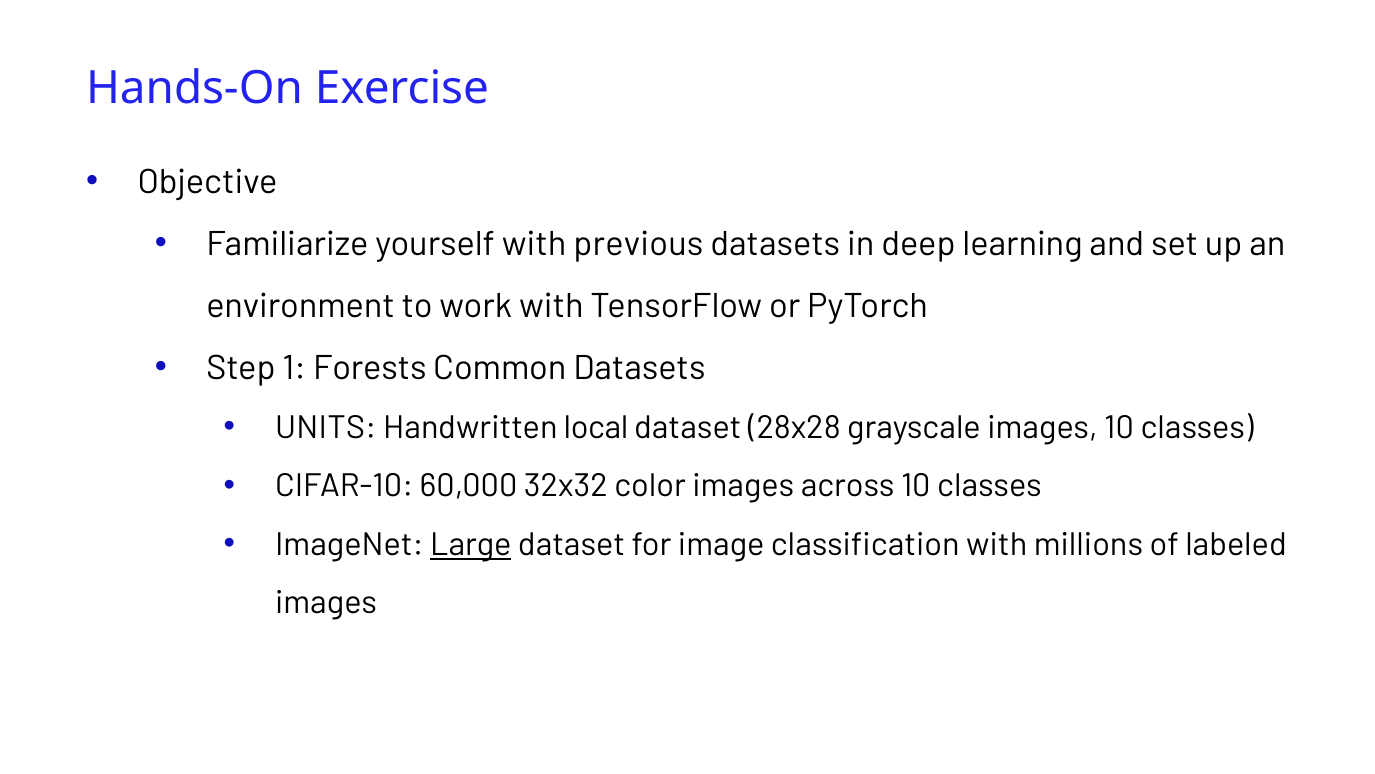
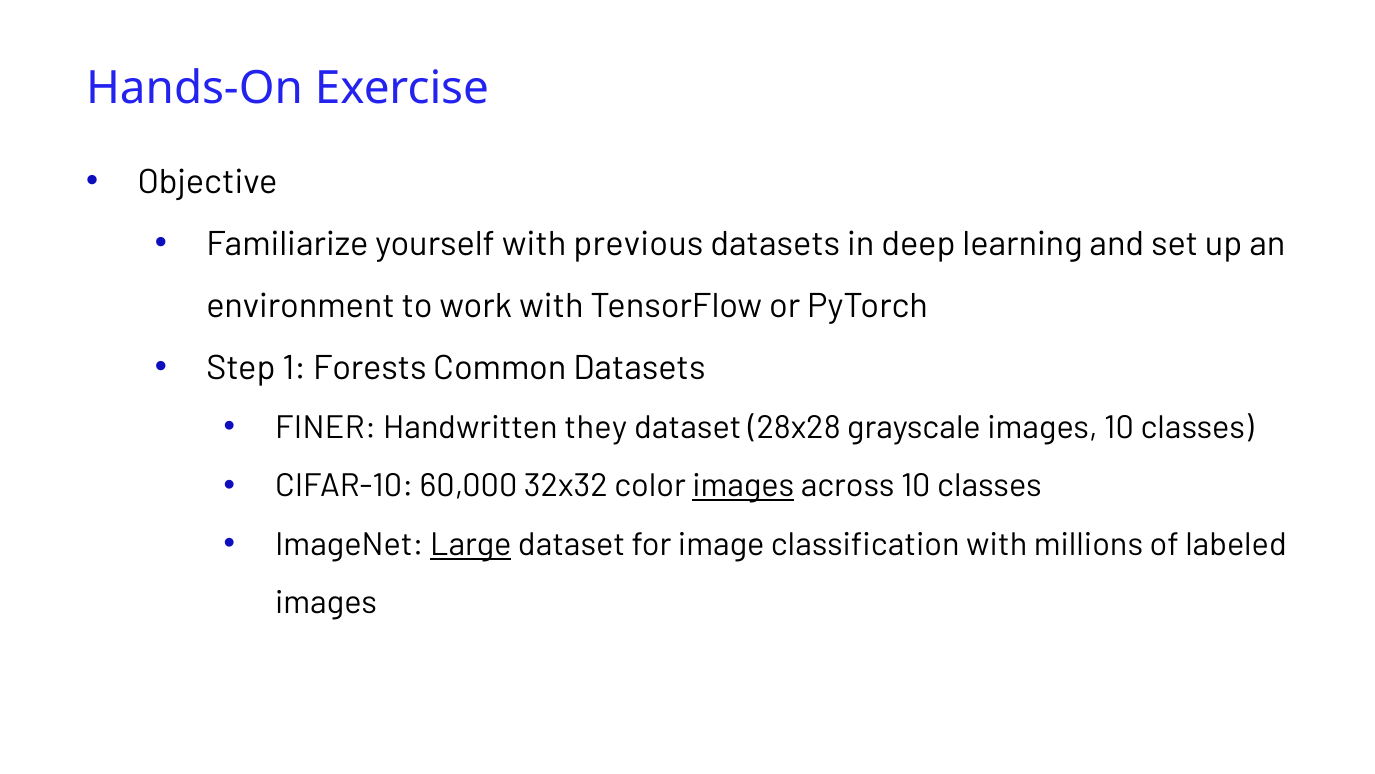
UNITS: UNITS -> FINER (326, 427)
local: local -> they (596, 427)
images underline: none -> present (743, 486)
